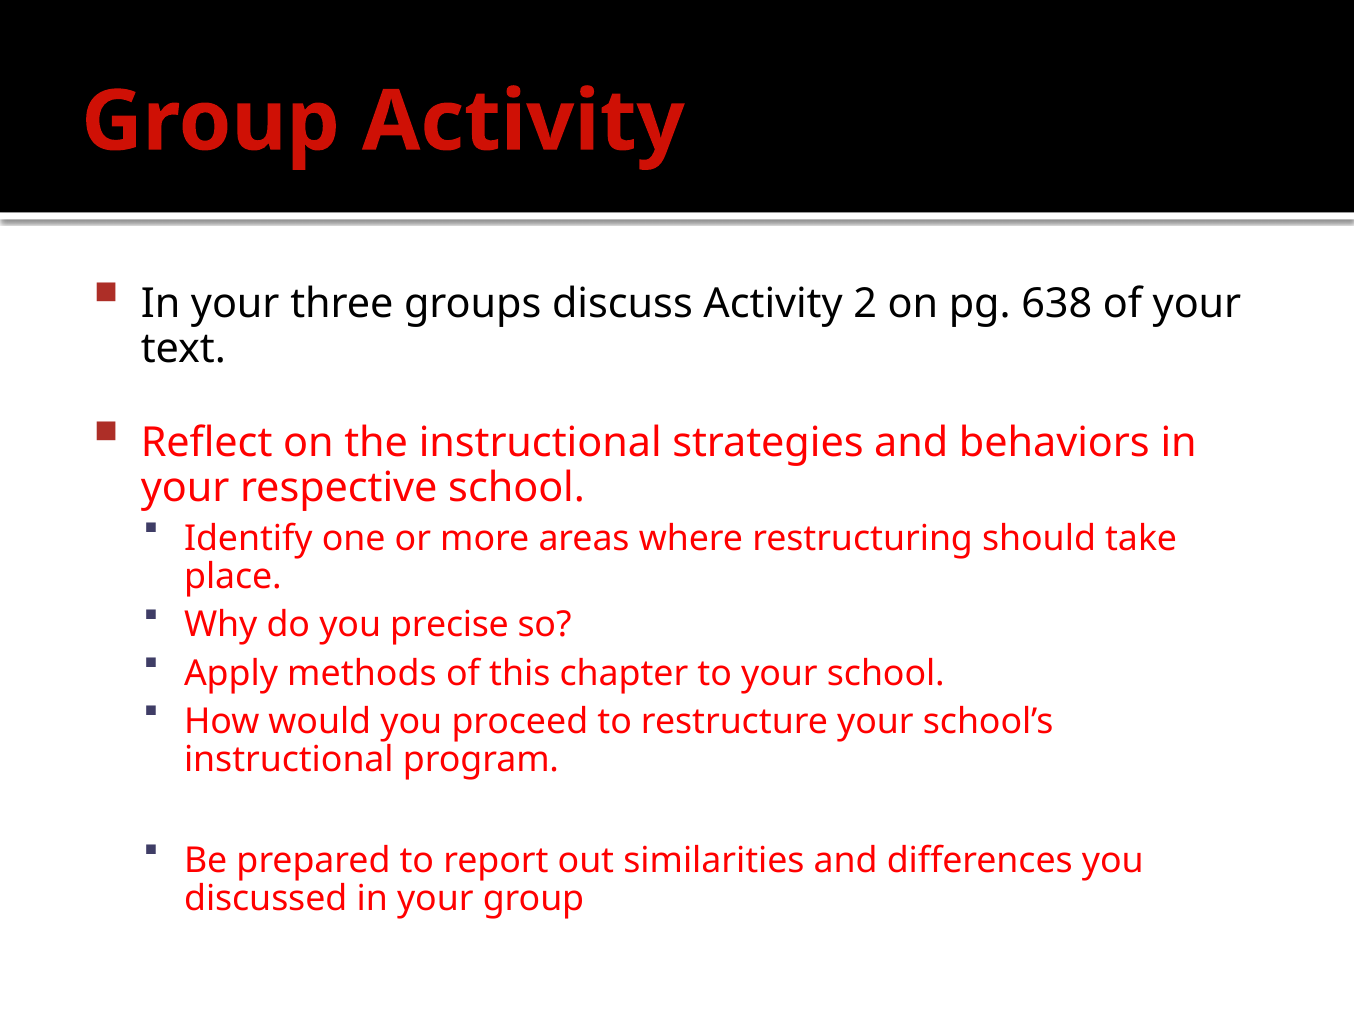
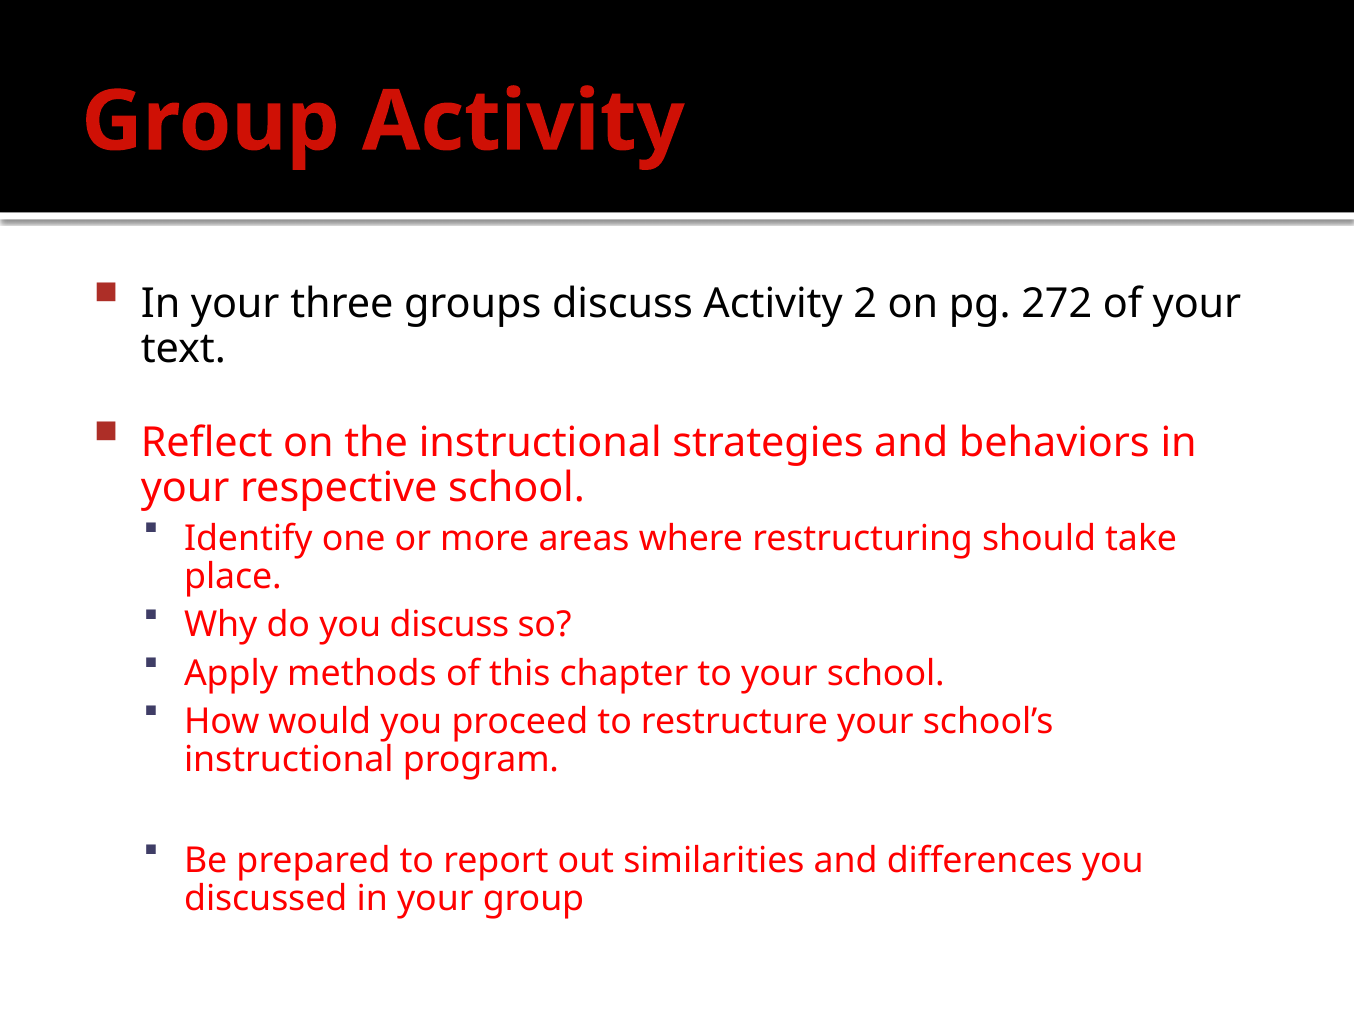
638: 638 -> 272 (1057, 304)
you precise: precise -> discuss (449, 625)
